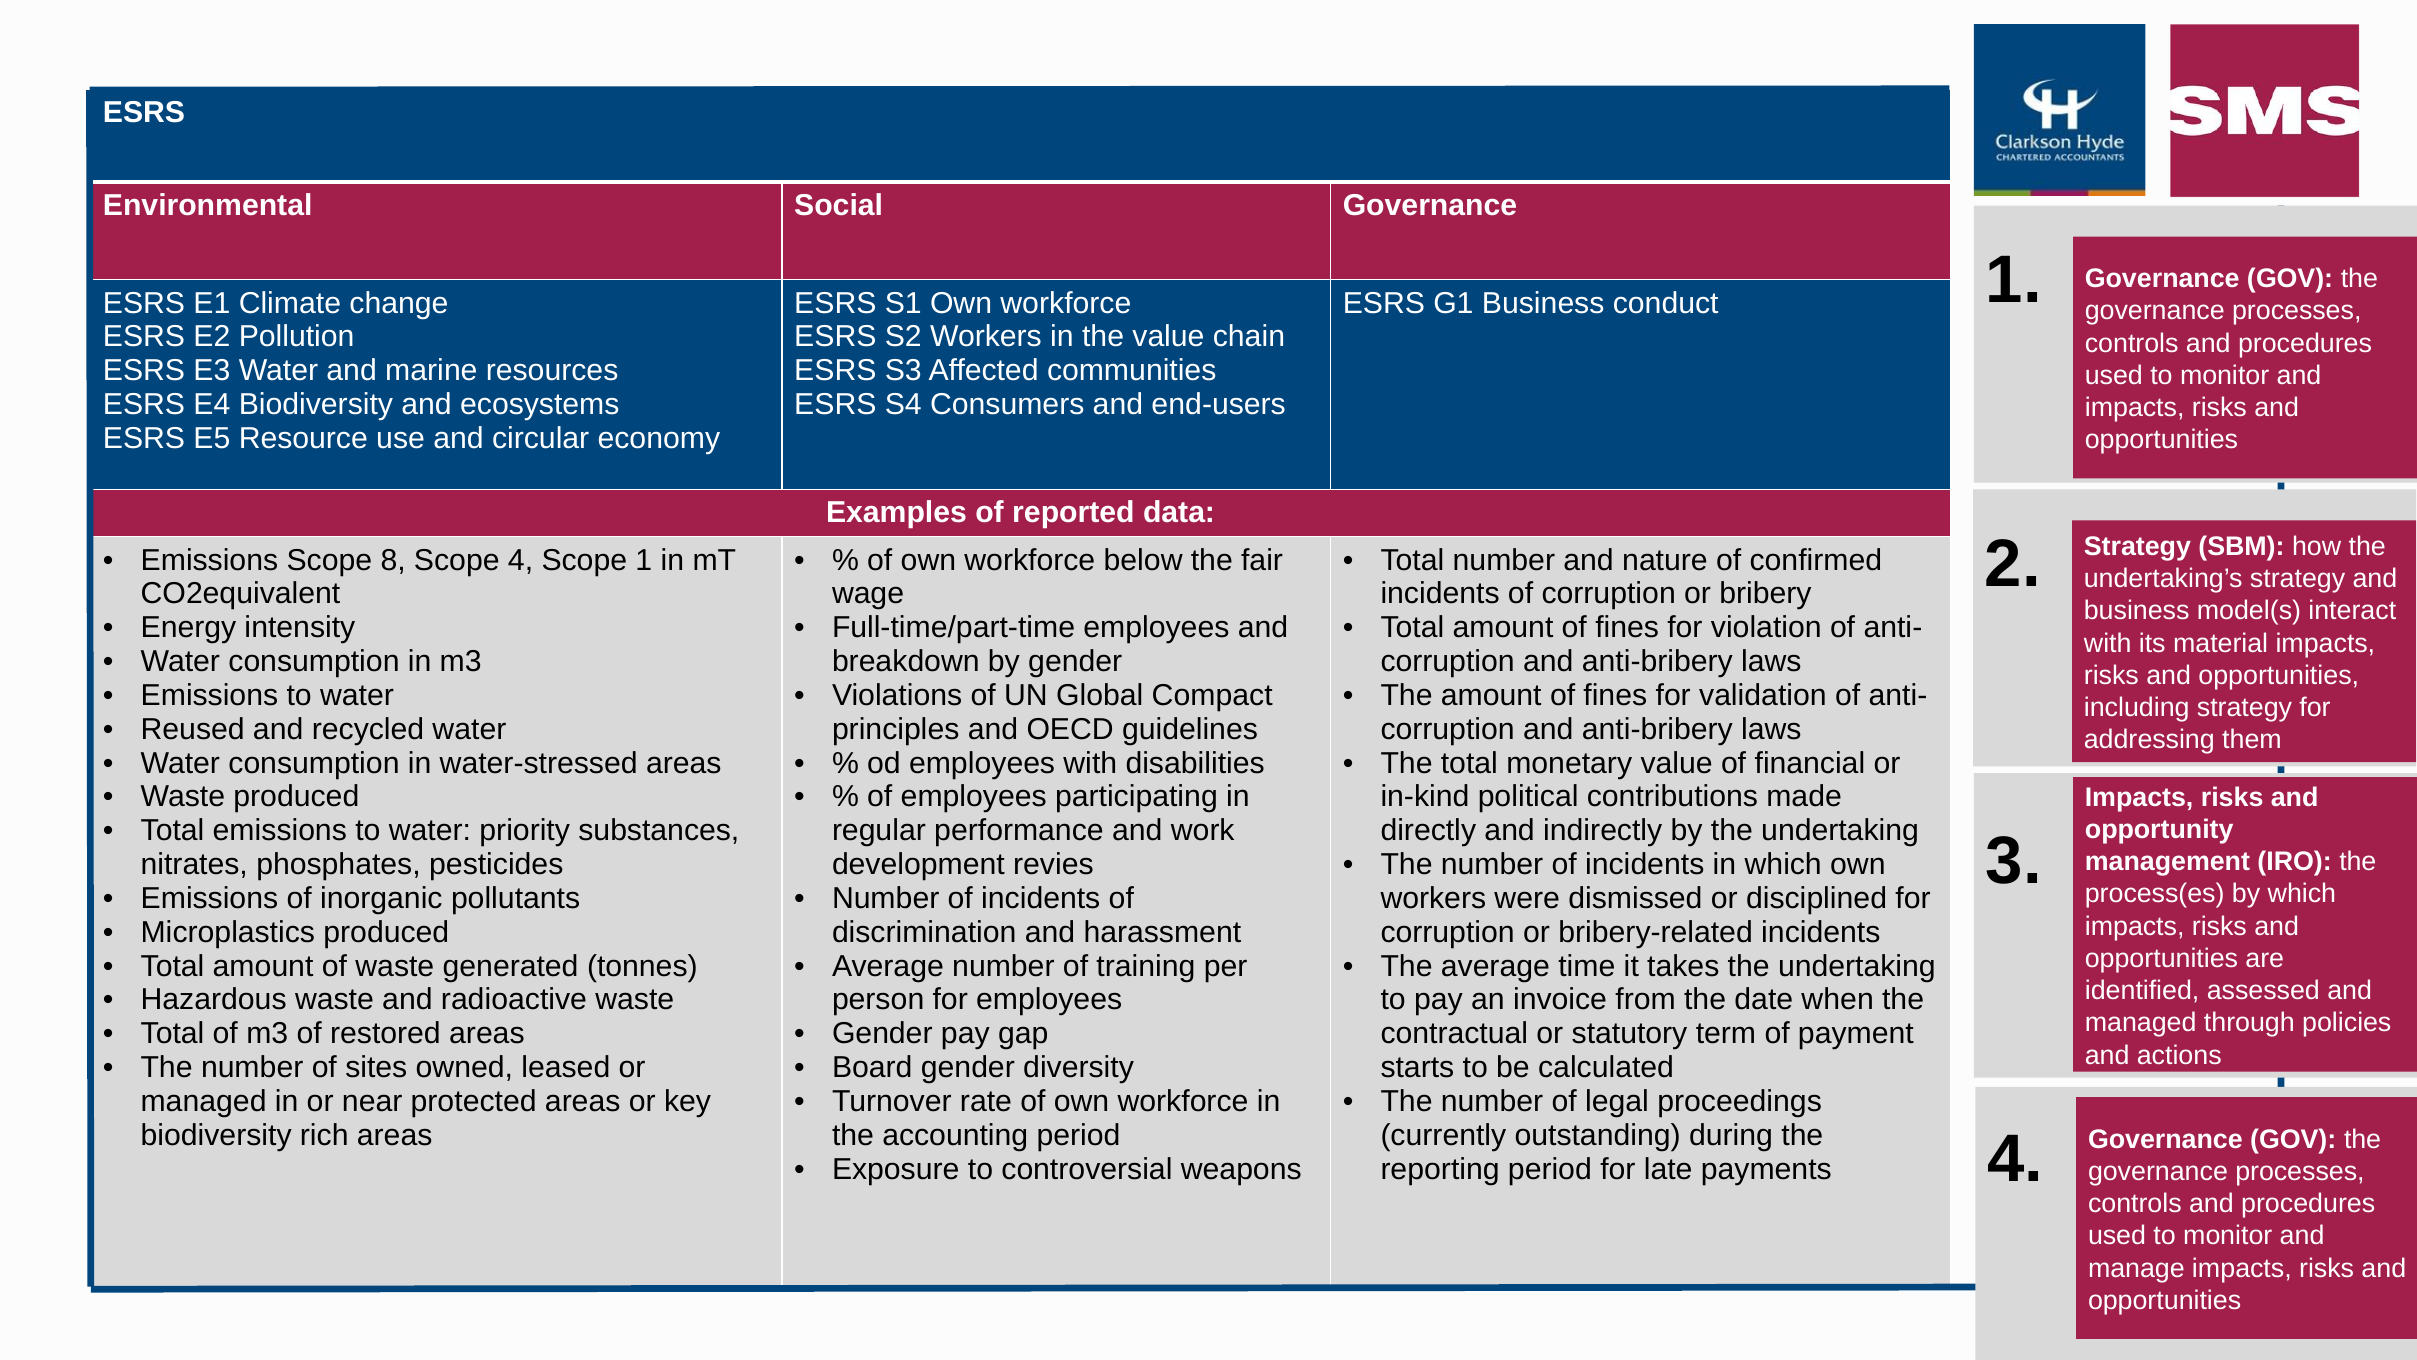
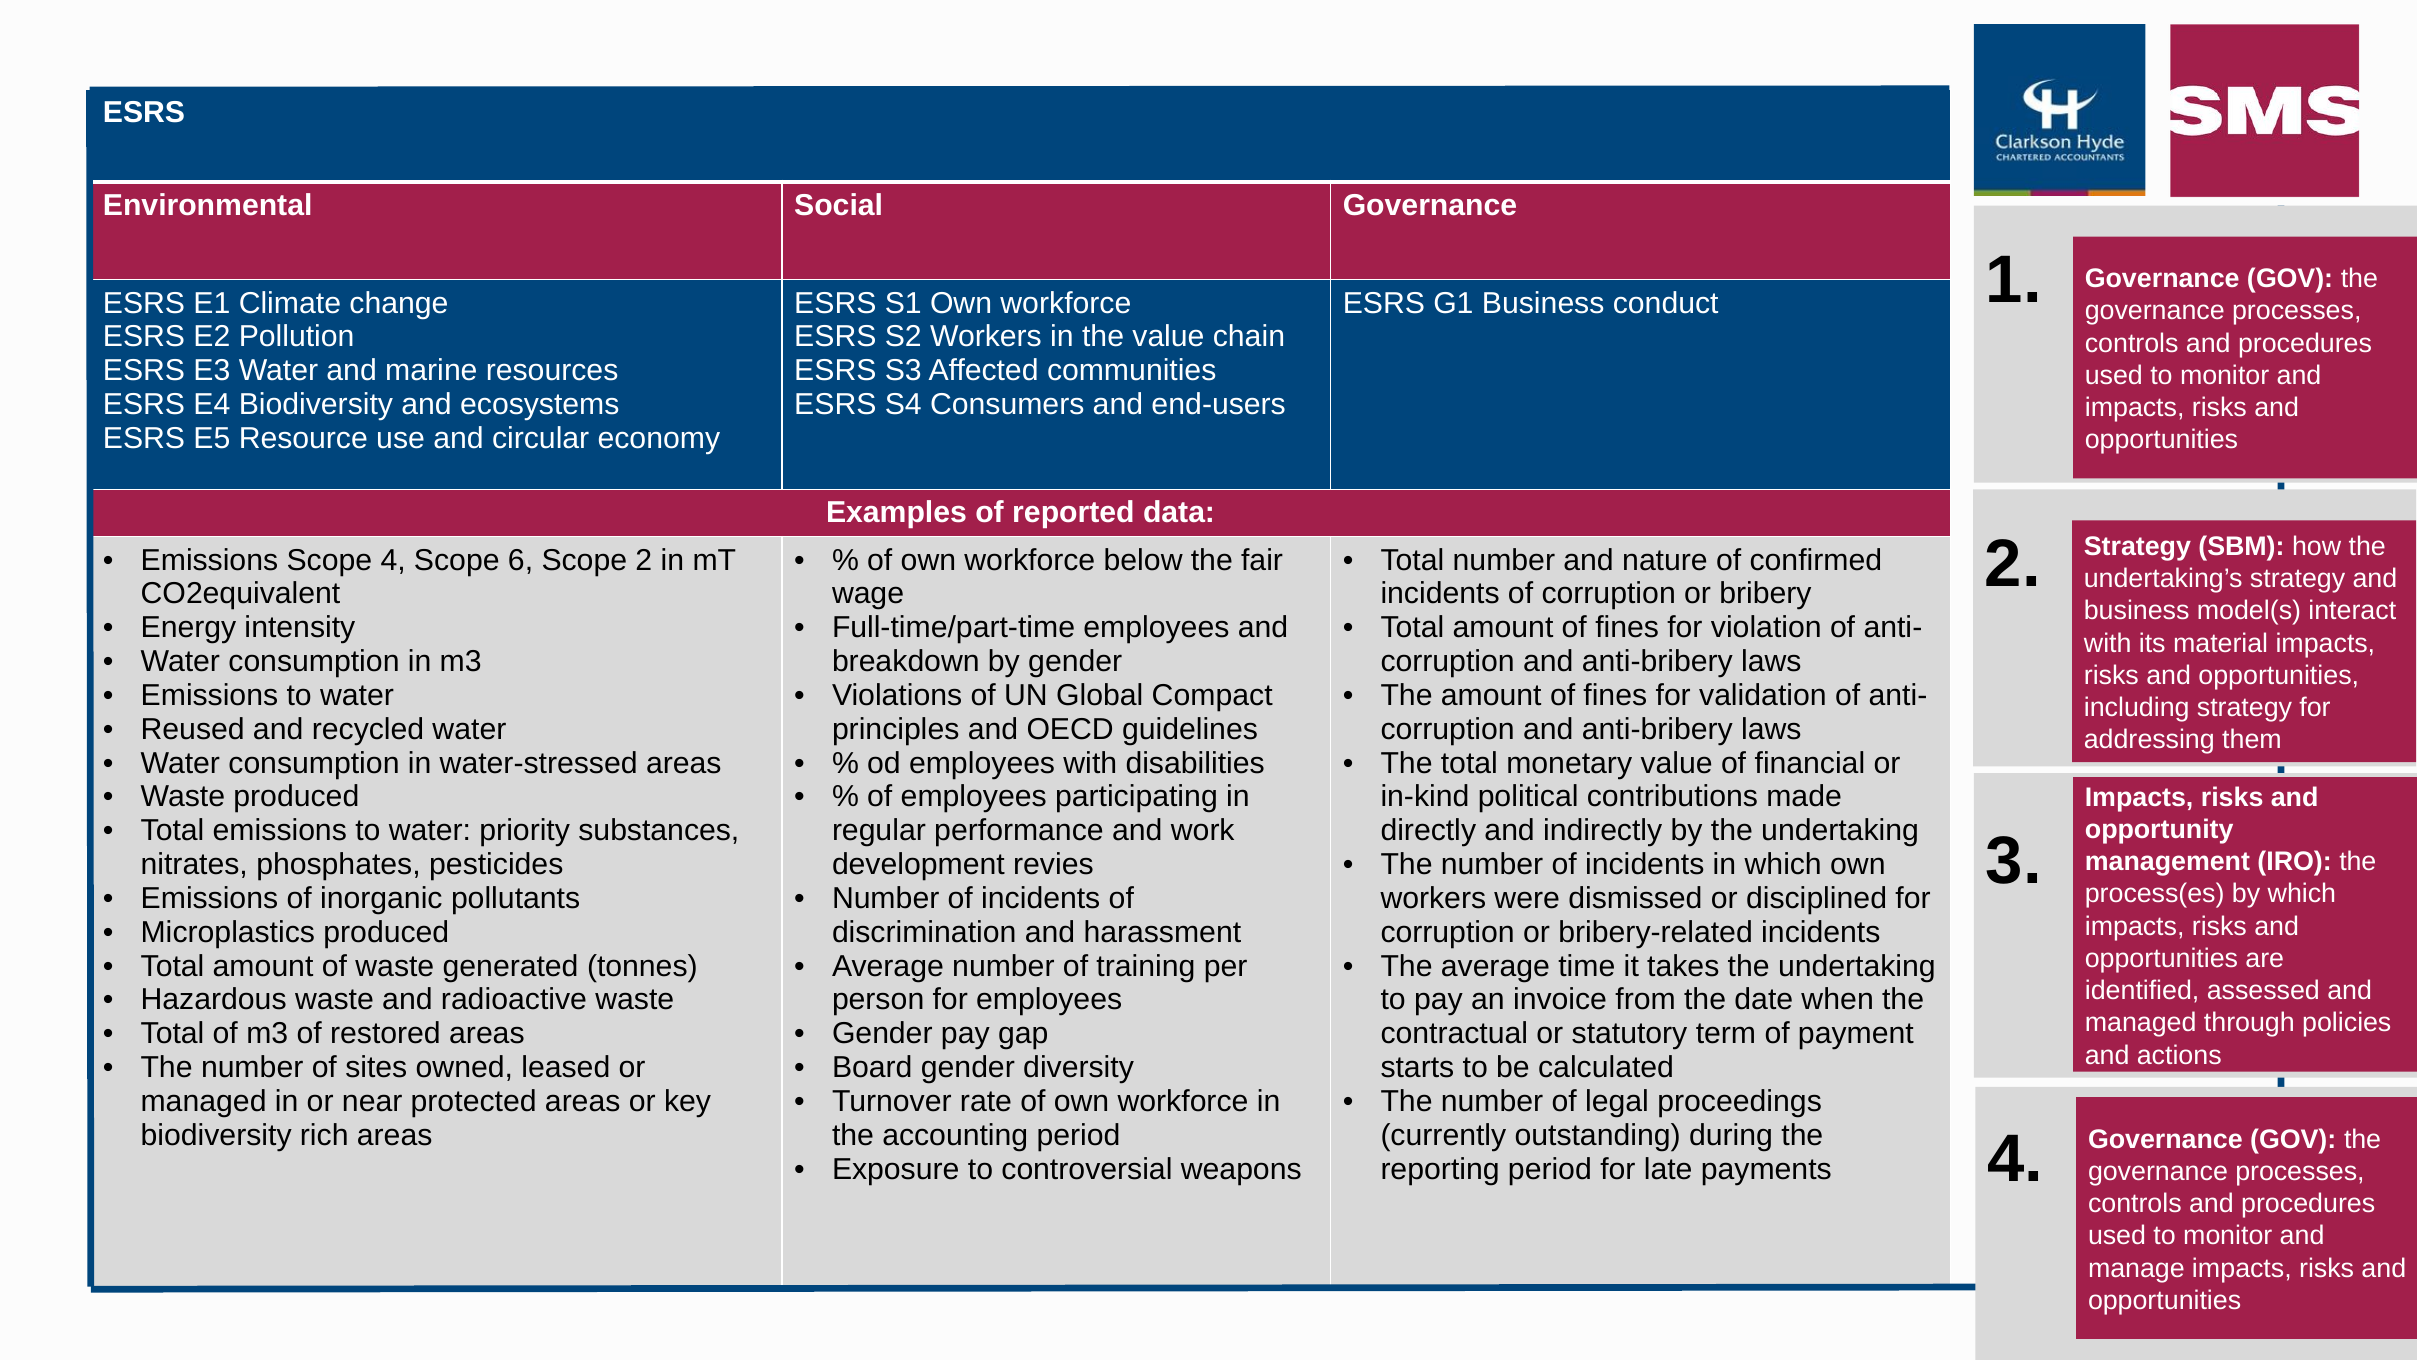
Scope 8: 8 -> 4 (393, 560)
Scope 4: 4 -> 6 (521, 560)
Scope 1: 1 -> 2 (644, 560)
